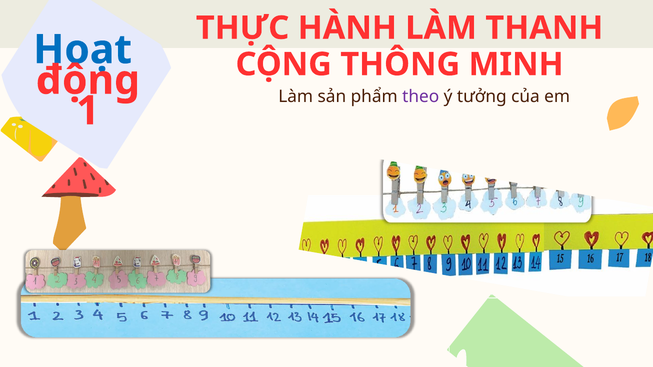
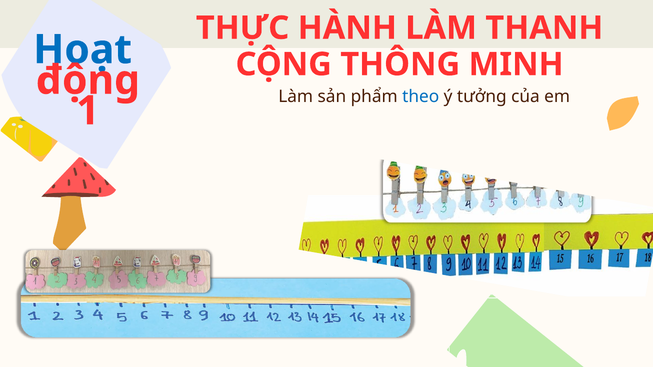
theo colour: purple -> blue (421, 97)
